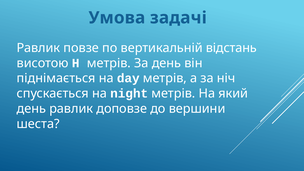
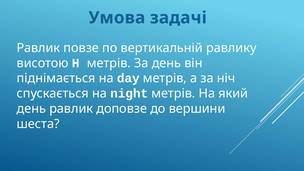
відстань: відстань -> равлику (231, 48)
